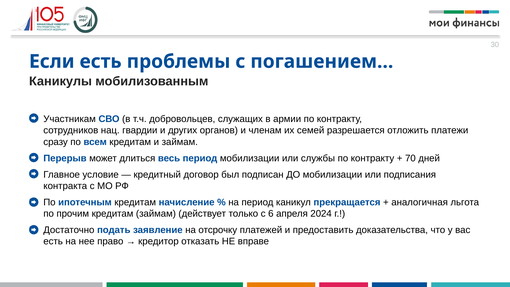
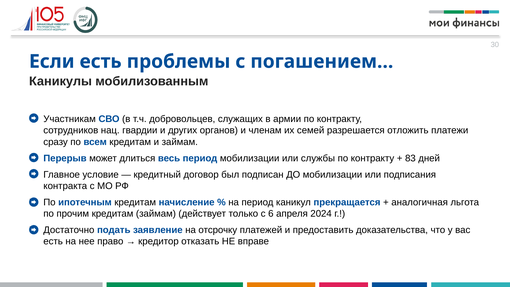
70: 70 -> 83 (410, 158)
